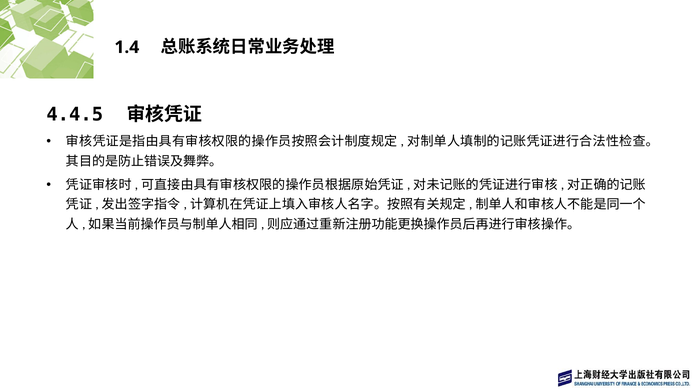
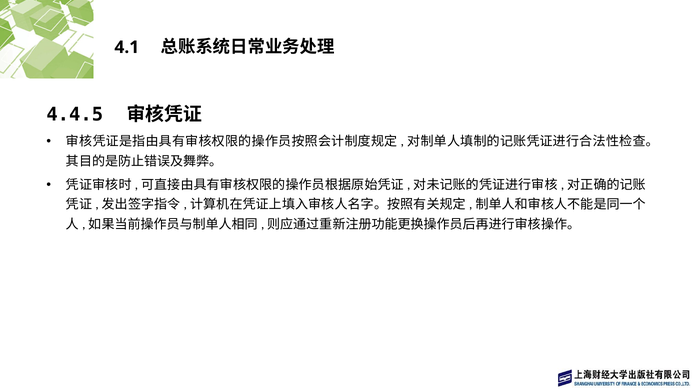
1.4: 1.4 -> 4.1 (127, 47)
